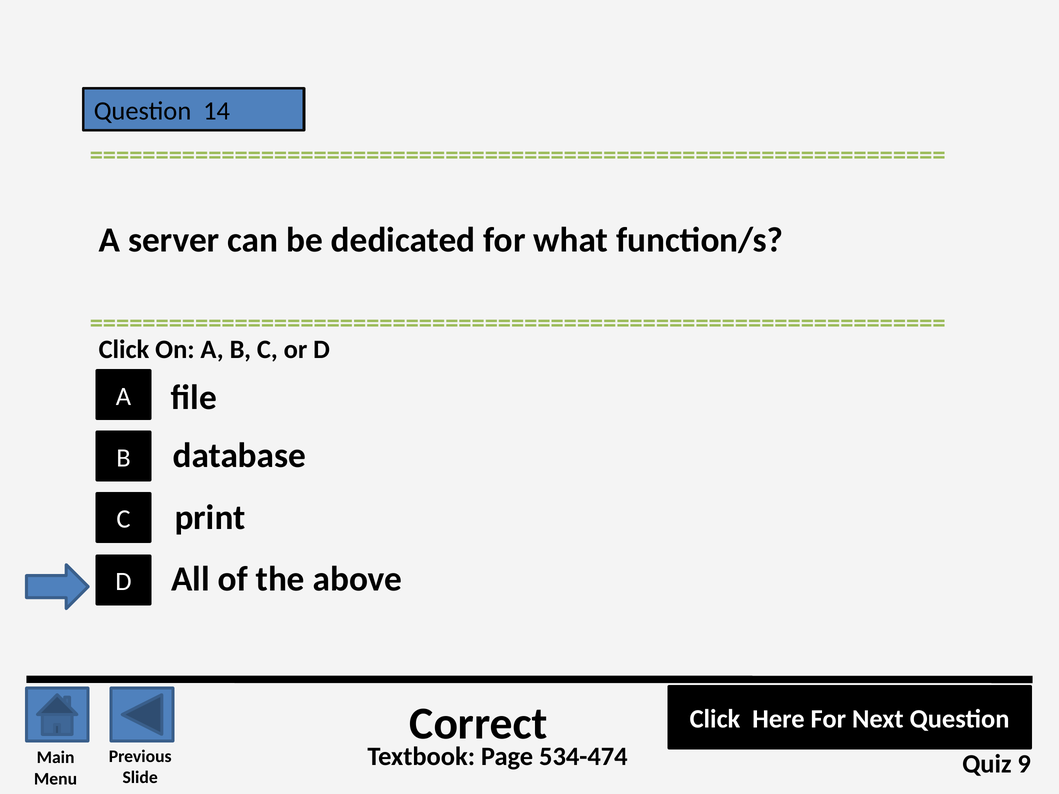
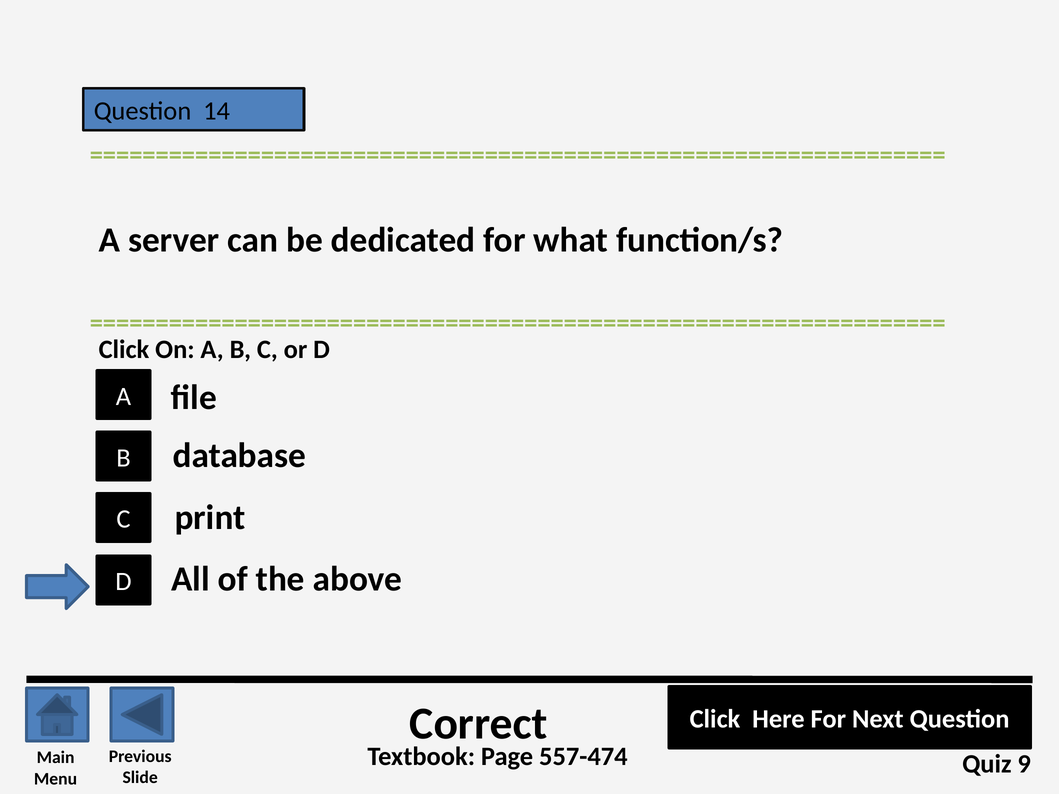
534-474: 534-474 -> 557-474 (583, 757)
